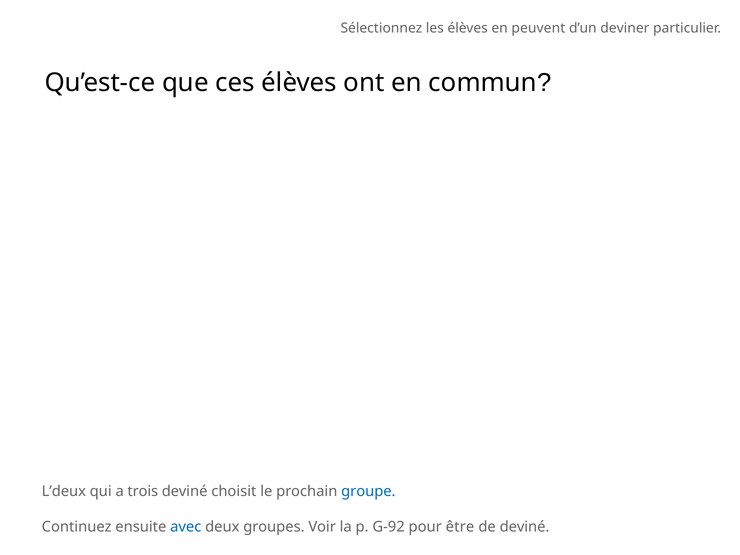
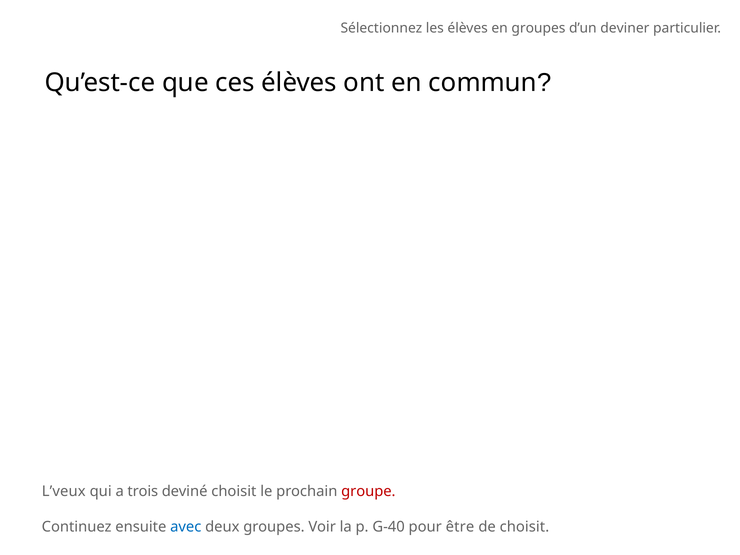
en peuvent: peuvent -> groupes (538, 28)
L’deux: L’deux -> L’veux (64, 491)
groupe colour: blue -> red (368, 491)
G-92: G-92 -> G-40 (389, 527)
de deviné: deviné -> choisit (524, 527)
